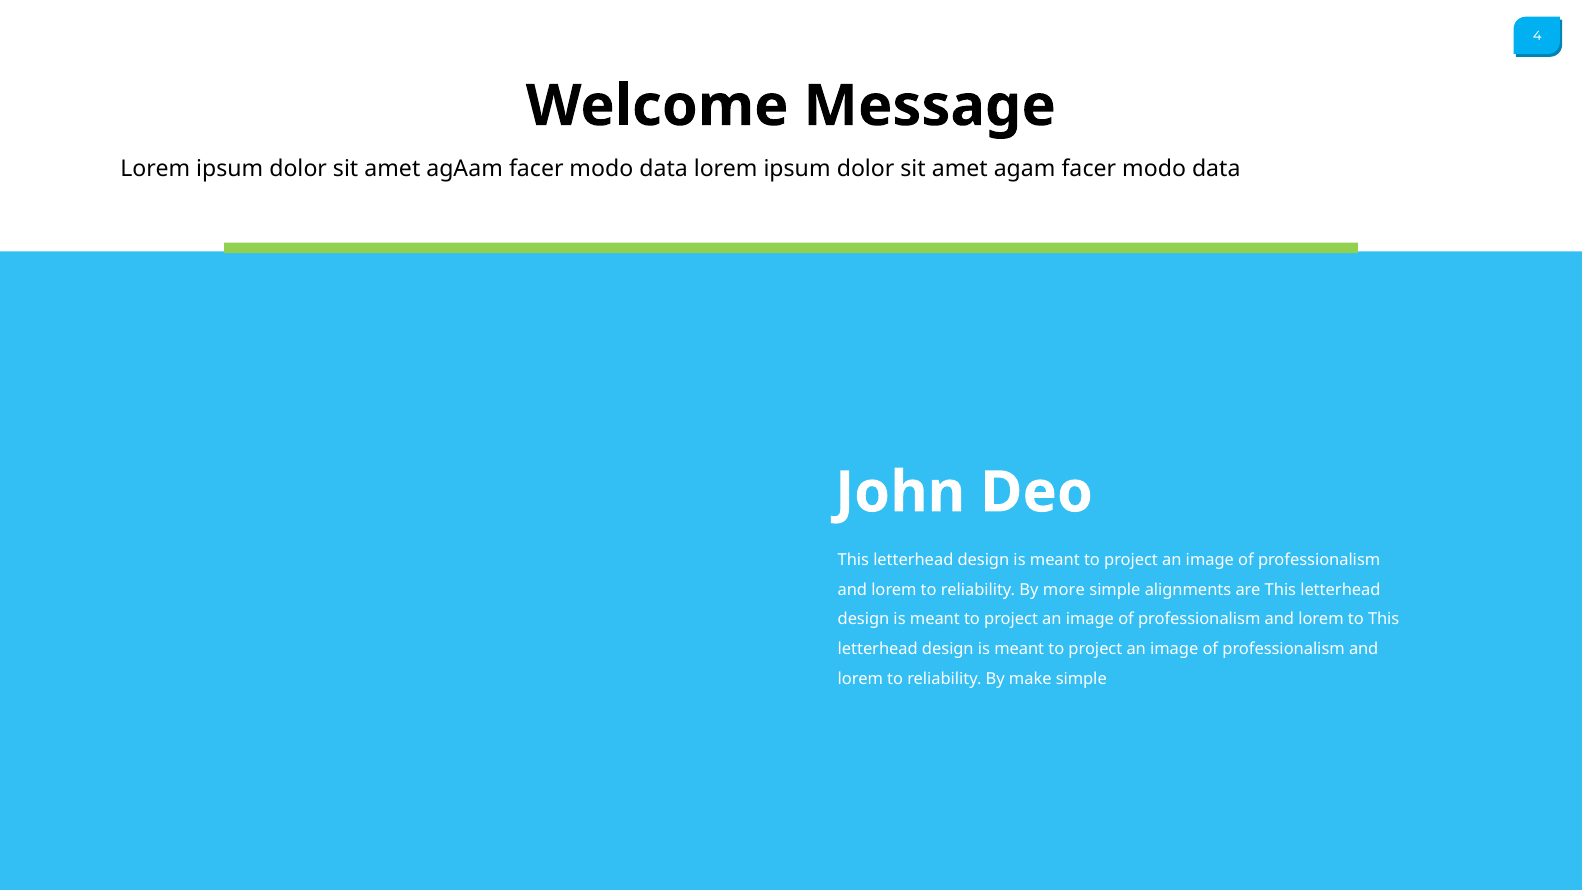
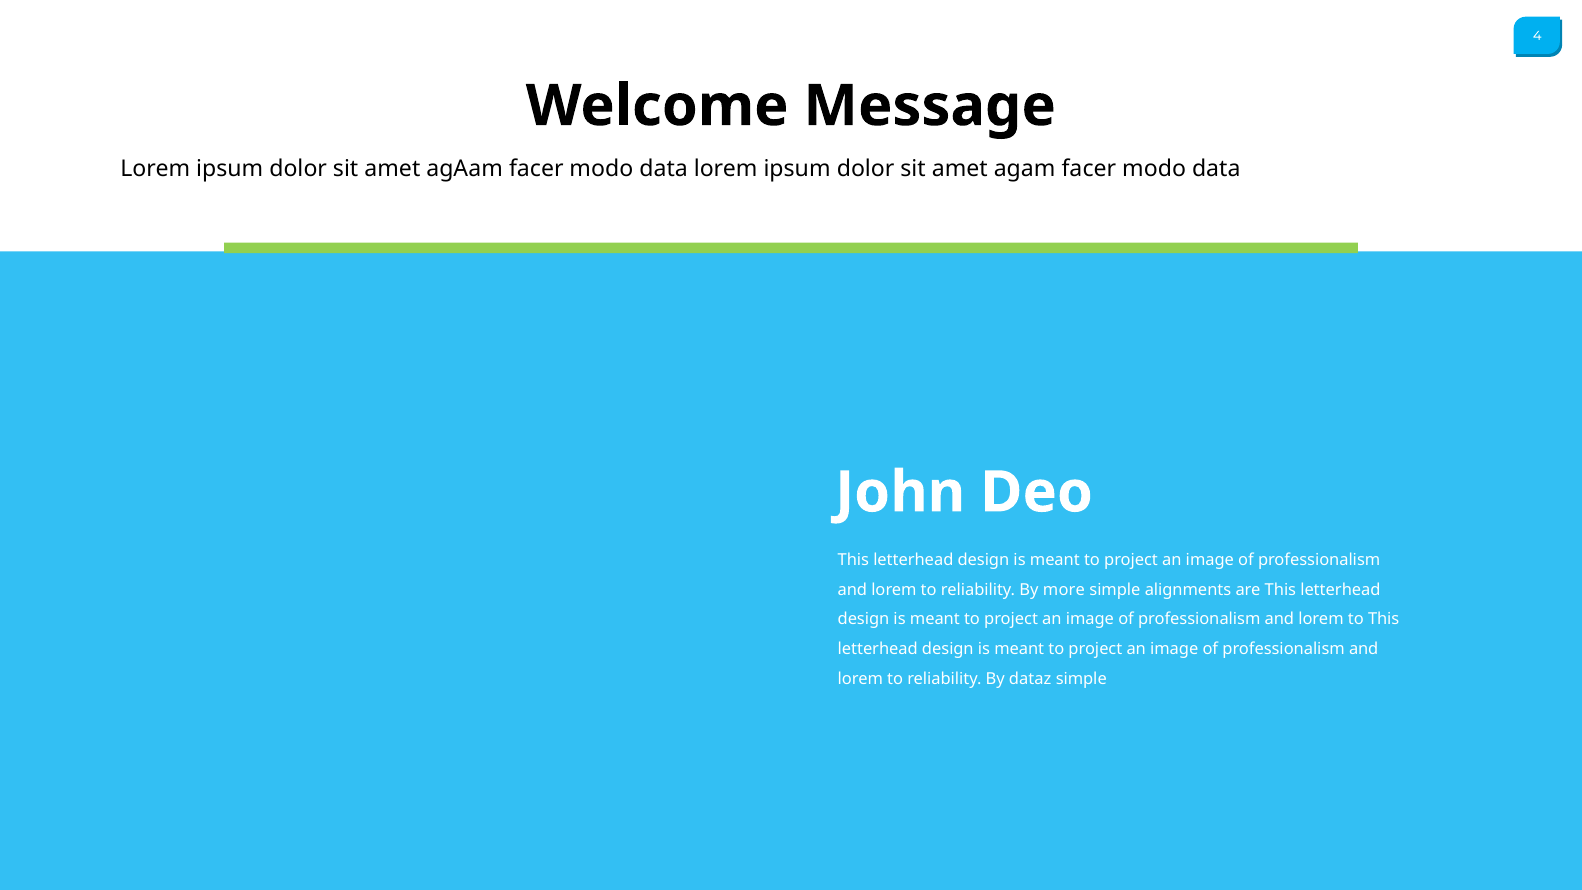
make: make -> dataz (1030, 679)
